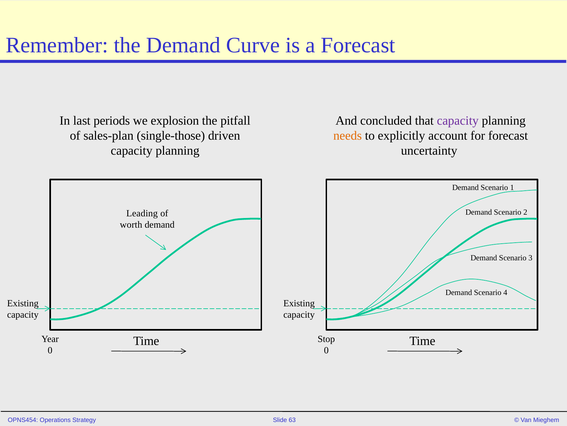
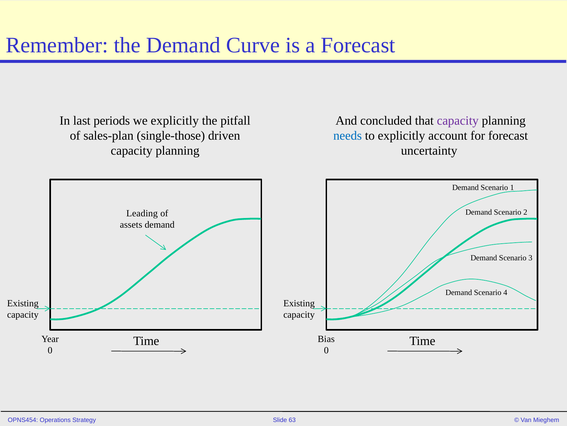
we explosion: explosion -> explicitly (175, 120)
needs colour: orange -> blue (348, 135)
worth: worth -> assets (131, 224)
Stop: Stop -> Bias (326, 338)
